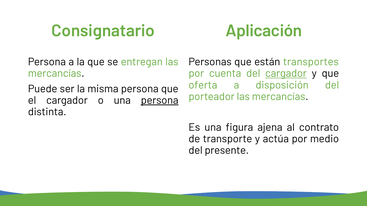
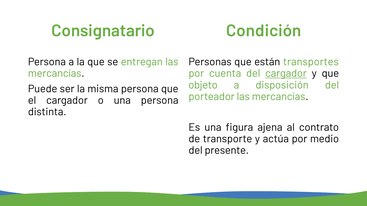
Aplicación: Aplicación -> Condición (264, 31)
oferta: oferta -> objeto (203, 85)
persona underline: present -> none (160, 101)
